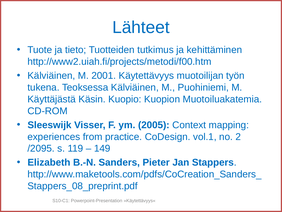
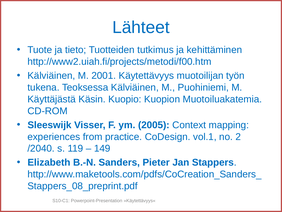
/2095: /2095 -> /2040 (41, 148)
